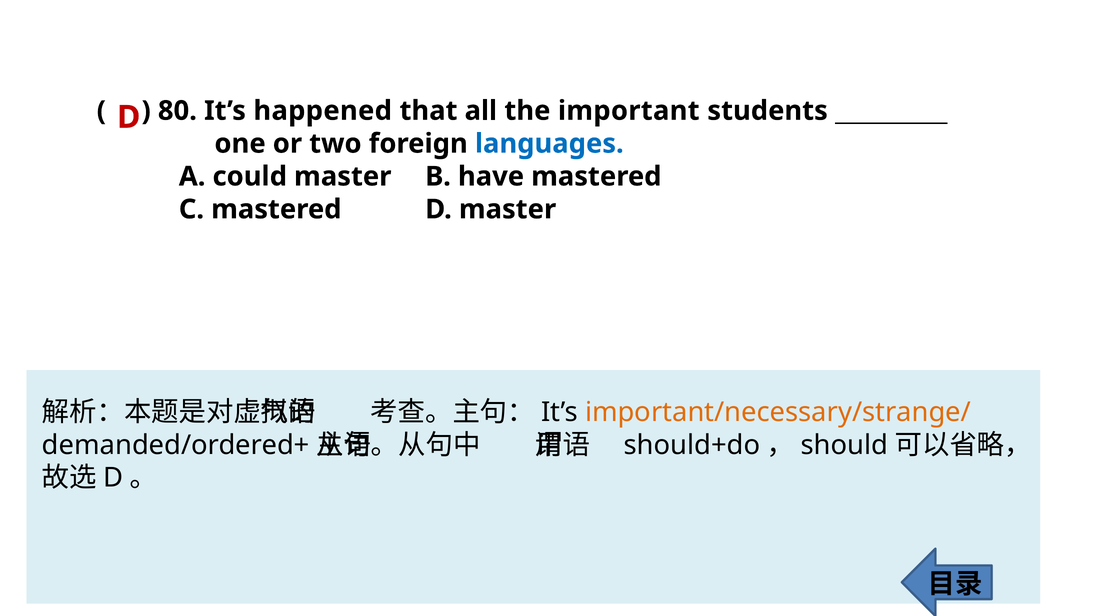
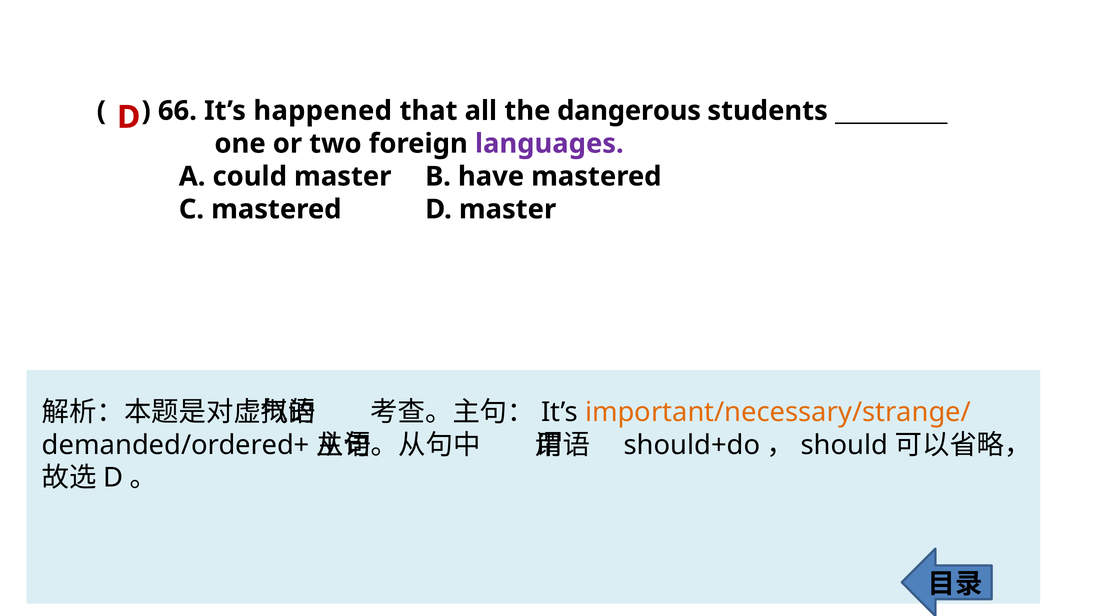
80: 80 -> 66 (177, 111)
important: important -> dangerous (629, 111)
languages colour: blue -> purple (549, 144)
